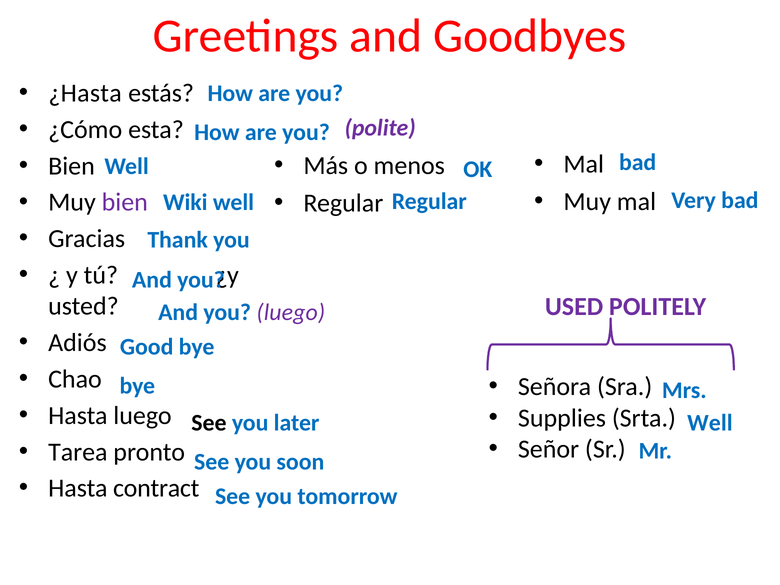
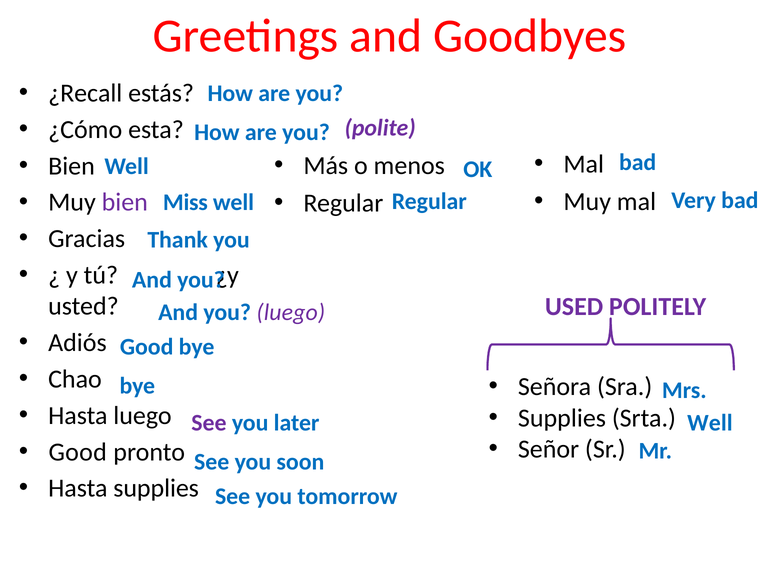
¿Hasta: ¿Hasta -> ¿Recall (85, 93)
Wiki: Wiki -> Miss (185, 202)
See colour: black -> purple (209, 423)
Tarea: Tarea -> Good (78, 452)
Hasta contract: contract -> supplies (156, 488)
